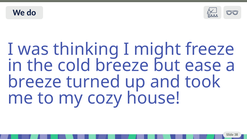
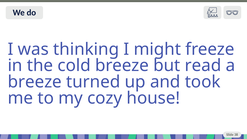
ease: ease -> read (203, 65)
